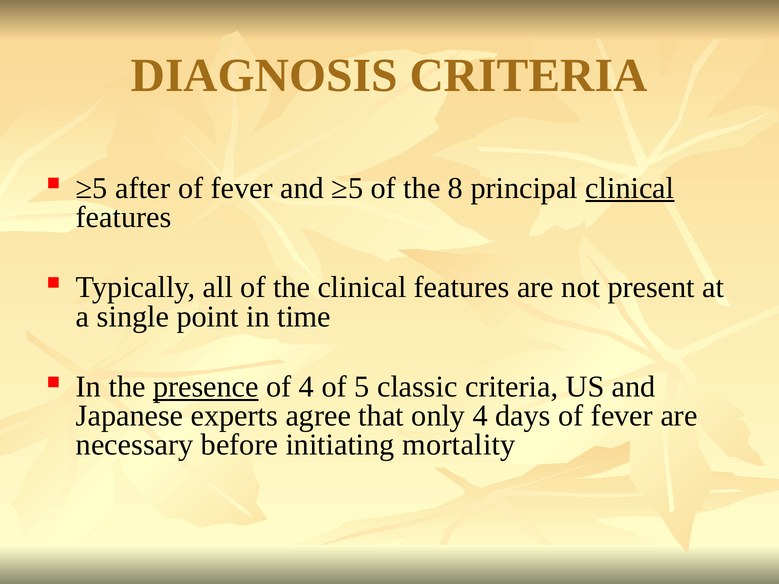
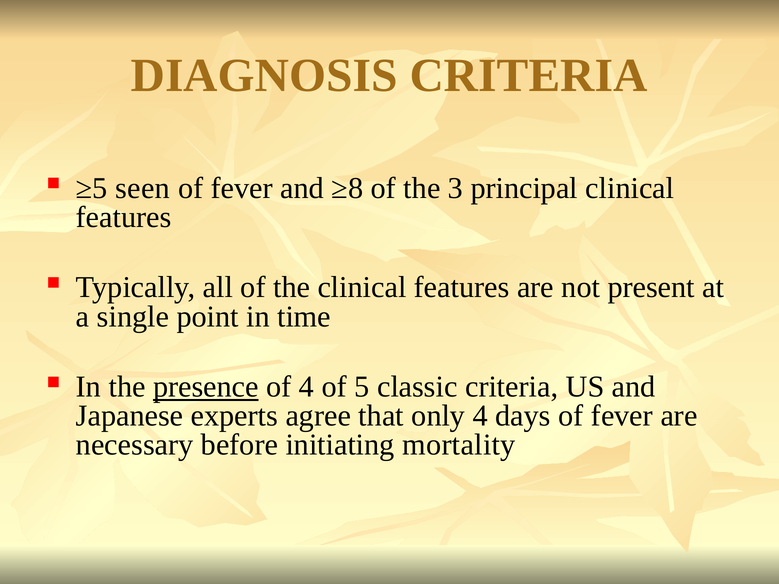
after: after -> seen (143, 188)
and ≥5: ≥5 -> ≥8 (347, 188)
8: 8 -> 3 (456, 188)
clinical underline: present -> none (630, 188)
